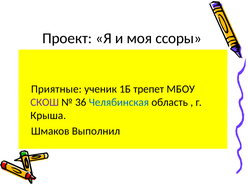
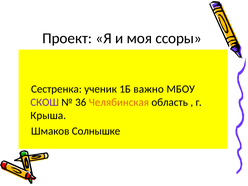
Приятные: Приятные -> Сестренка (56, 89)
трепет: трепет -> важно (149, 89)
Челябинская colour: blue -> orange (119, 102)
Выполнил: Выполнил -> Солнышке (96, 131)
